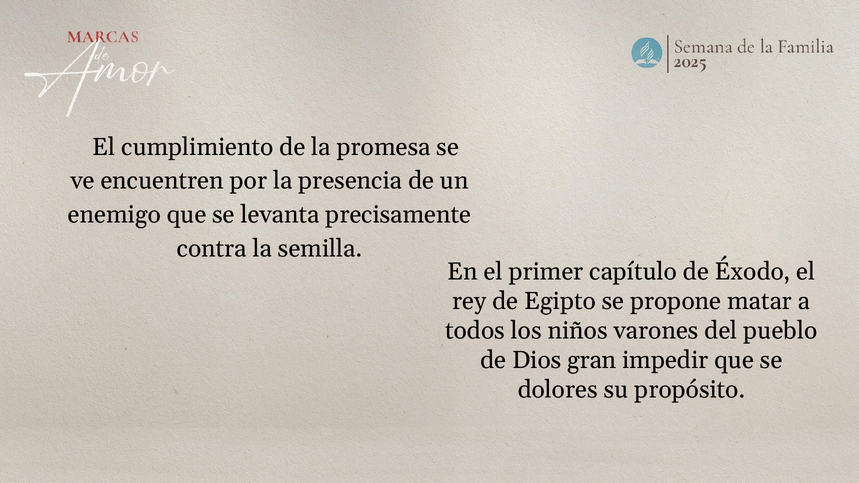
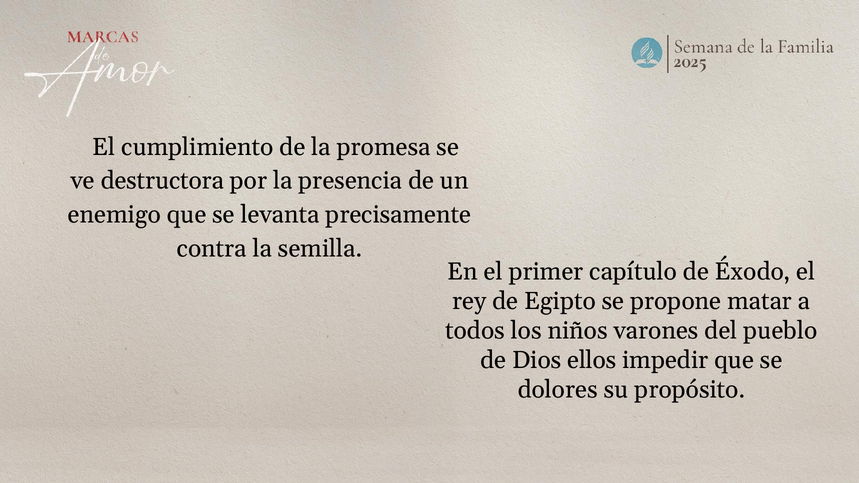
encuentren: encuentren -> destructora (162, 181)
gran: gran -> ellos (592, 360)
